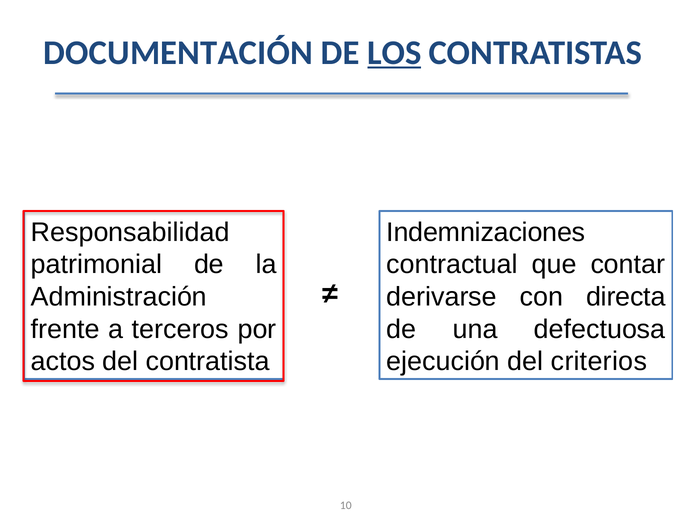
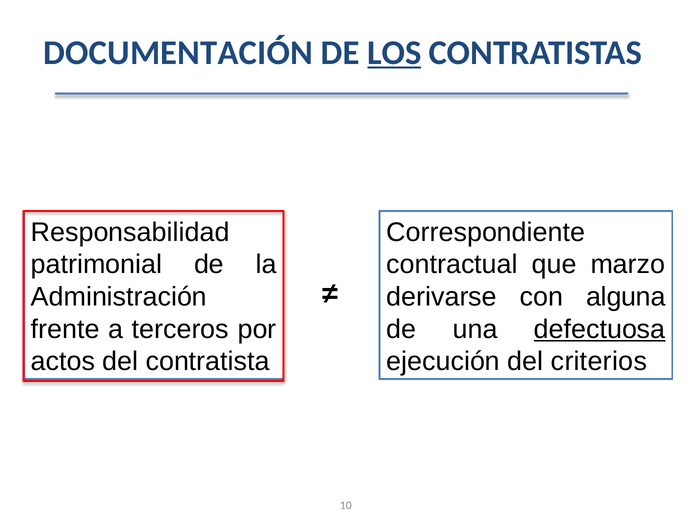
Indemnizaciones: Indemnizaciones -> Correspondiente (486, 232)
contar: contar -> marzo (628, 265)
directa: directa -> alguna (626, 297)
defectuosa underline: none -> present (600, 329)
